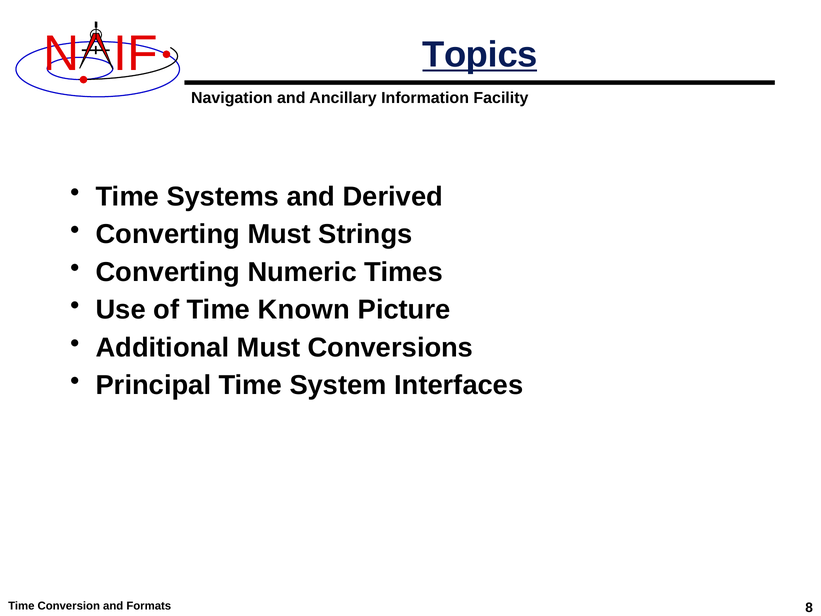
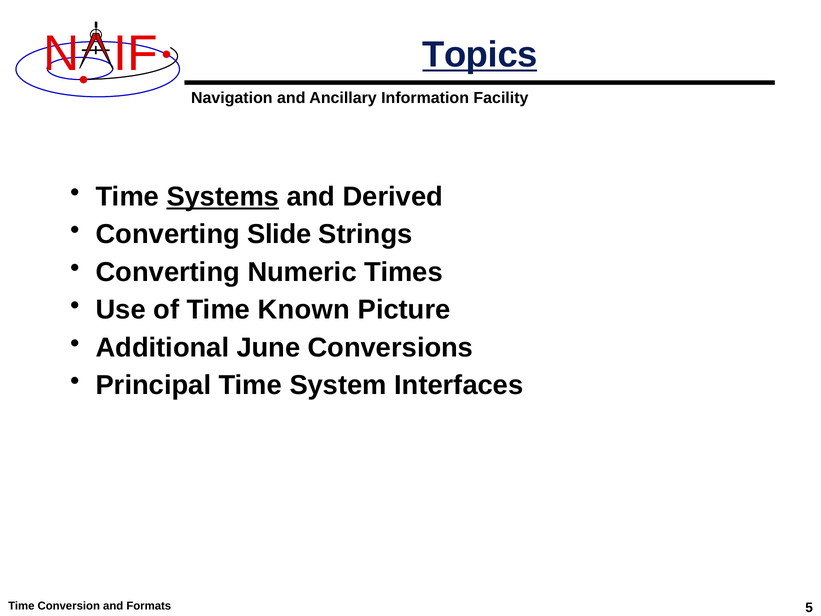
Systems underline: none -> present (223, 197)
Converting Must: Must -> Slide (279, 234)
Additional Must: Must -> June (269, 348)
8: 8 -> 5 (809, 608)
